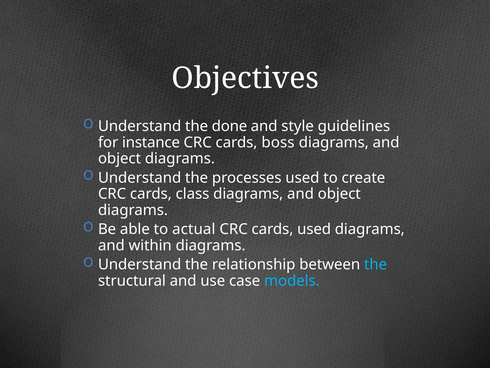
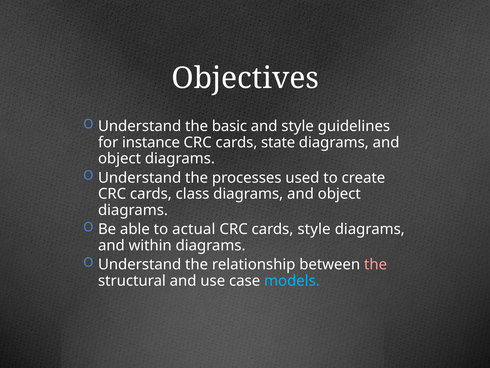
done: done -> basic (229, 126)
boss: boss -> state (278, 142)
cards used: used -> style (314, 229)
the colour: light blue -> pink (376, 264)
